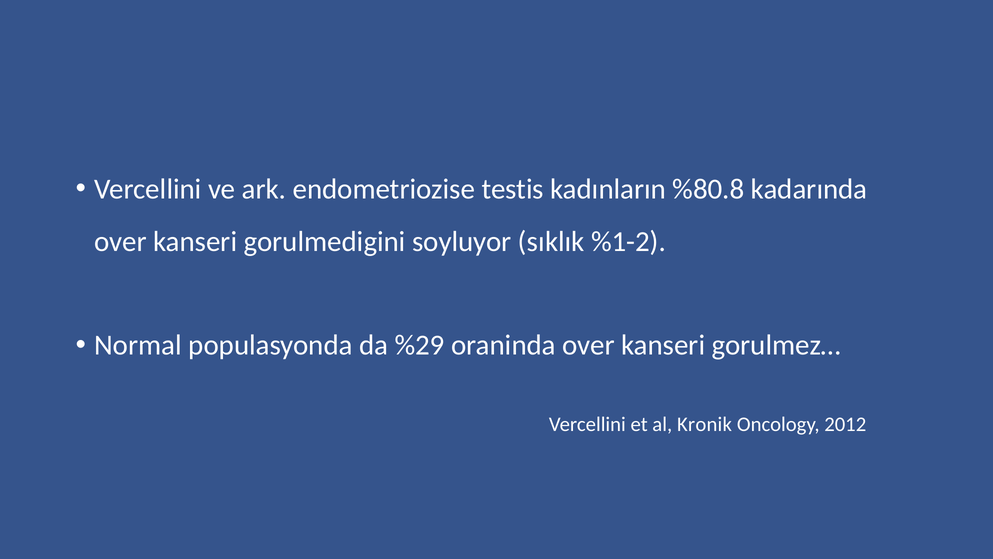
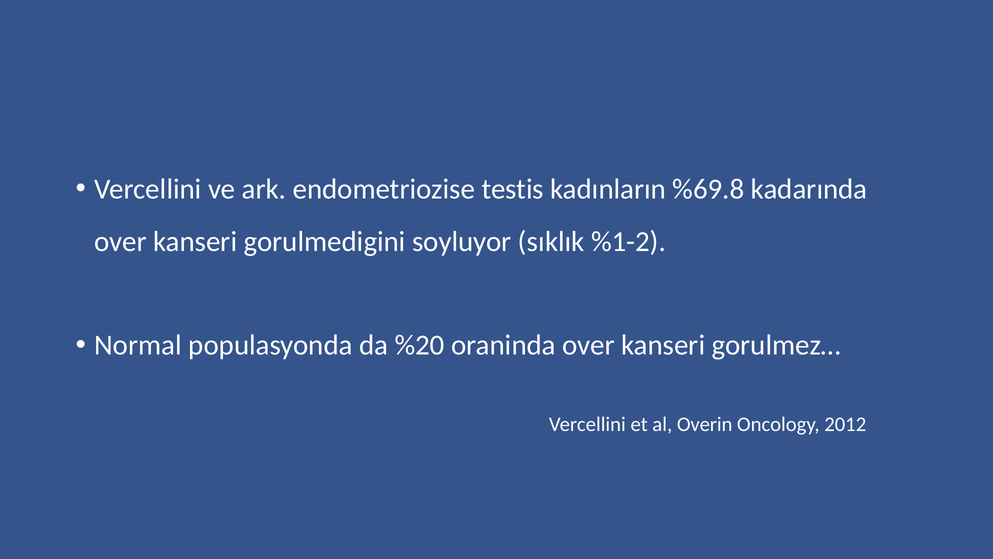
%80.8: %80.8 -> %69.8 (708, 189)
%29: %29 -> %20 (420, 345)
Kronik: Kronik -> Overin (705, 424)
